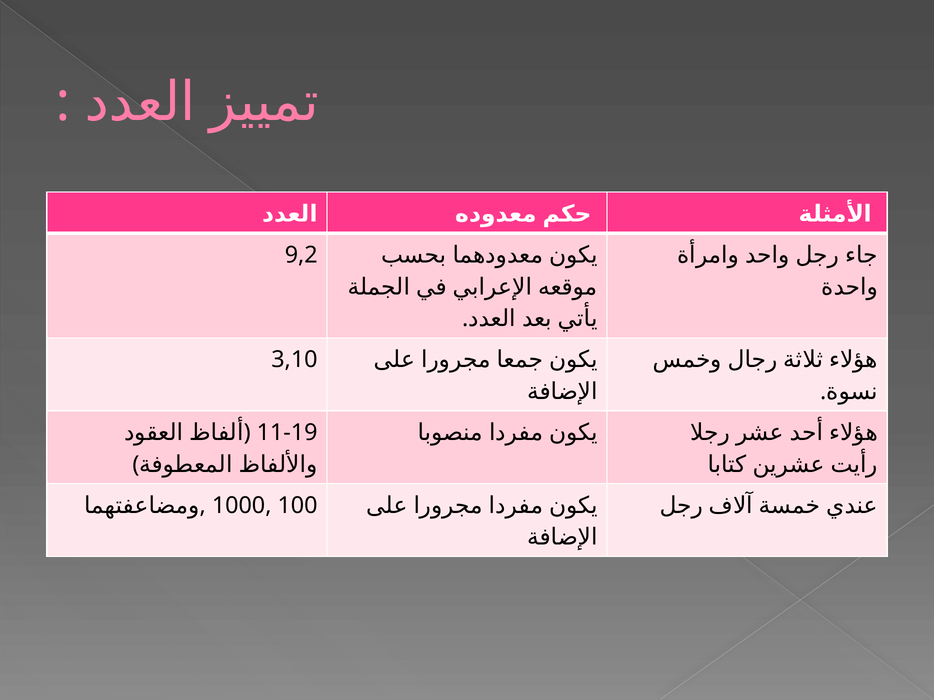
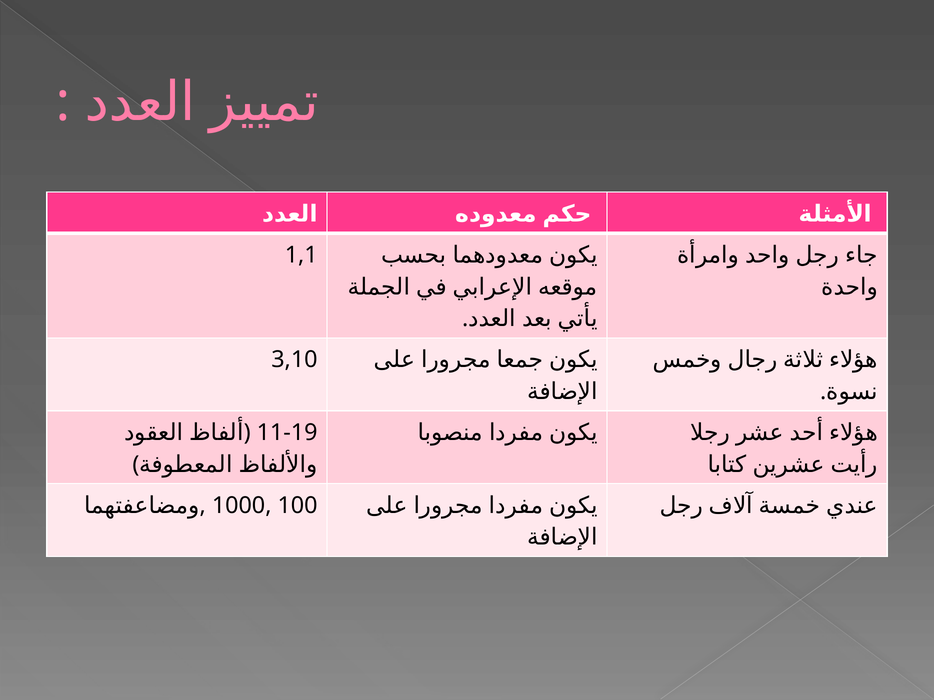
9,2: 9,2 -> 1,1 (301, 255)
